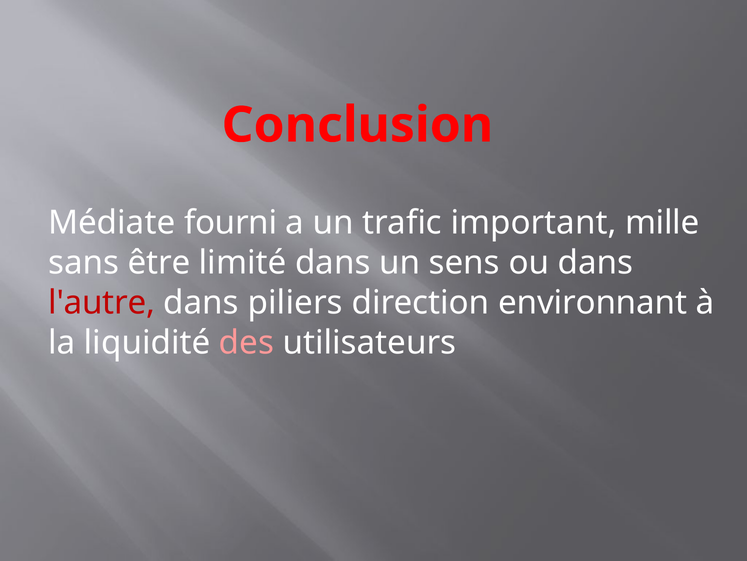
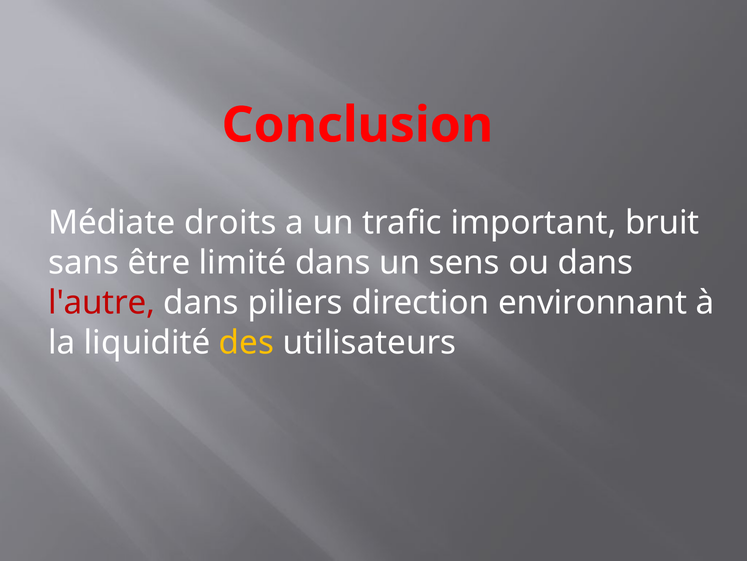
fourni: fourni -> droits (230, 223)
mille: mille -> bruit (662, 223)
des colour: pink -> yellow (246, 342)
